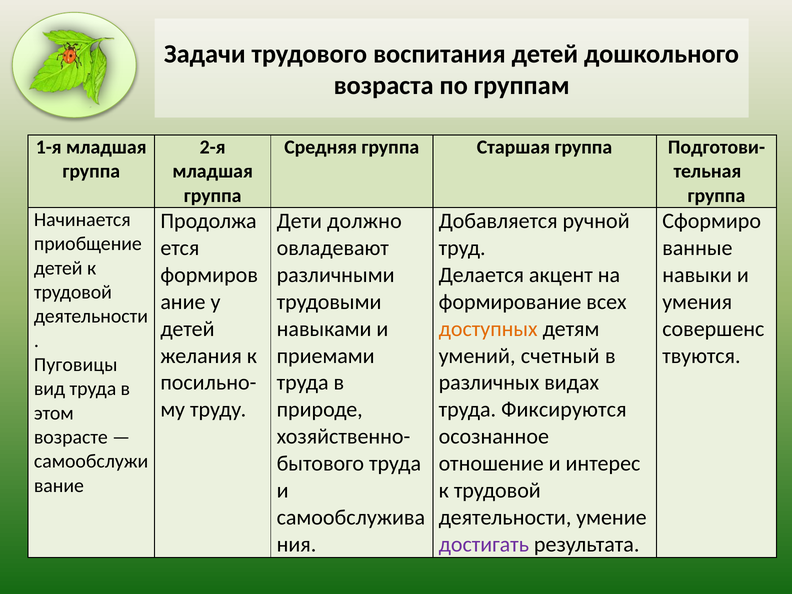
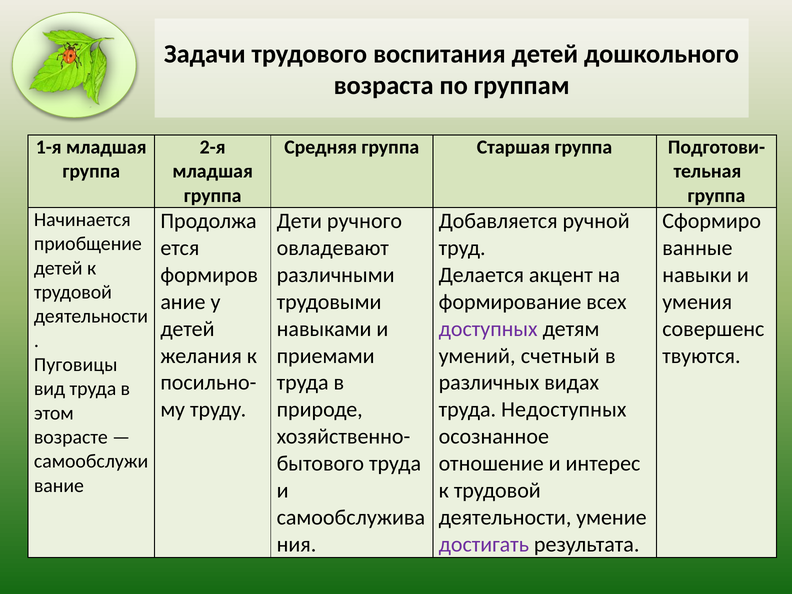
должно: должно -> ручного (365, 221)
доступных colour: orange -> purple (488, 329)
Фиксируются: Фиксируются -> Недоступных (564, 410)
